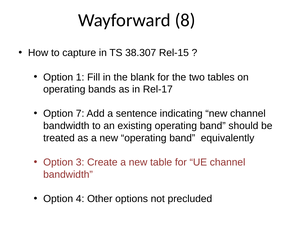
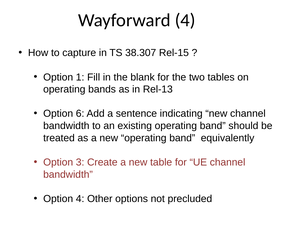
Wayforward 8: 8 -> 4 (185, 20)
Rel-17: Rel-17 -> Rel-13 (158, 89)
7: 7 -> 6 (80, 114)
